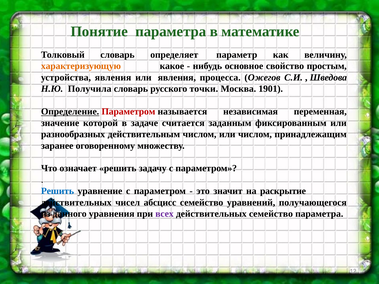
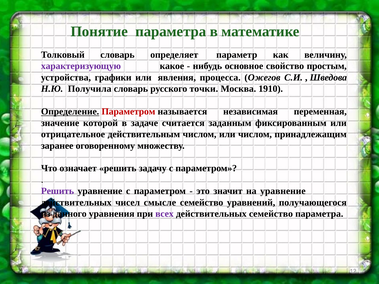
характеризующую colour: orange -> purple (81, 66)
устройства явления: явления -> графики (113, 78)
1901: 1901 -> 1910 (271, 89)
разнообразных: разнообразных -> отрицательное (73, 134)
Решить colour: blue -> purple (57, 191)
на раскрытие: раскрытие -> уравнение (283, 191)
абсцисс: абсцисс -> смысле (160, 203)
